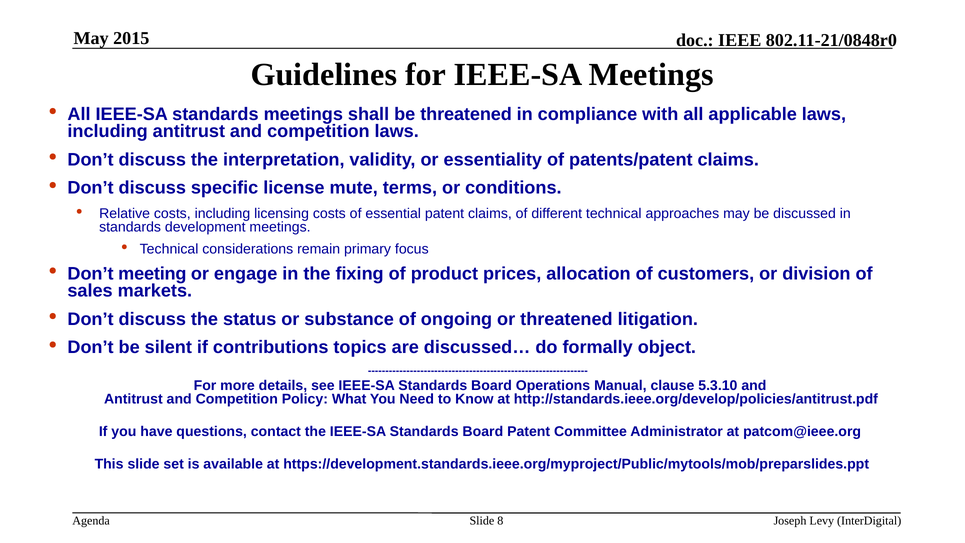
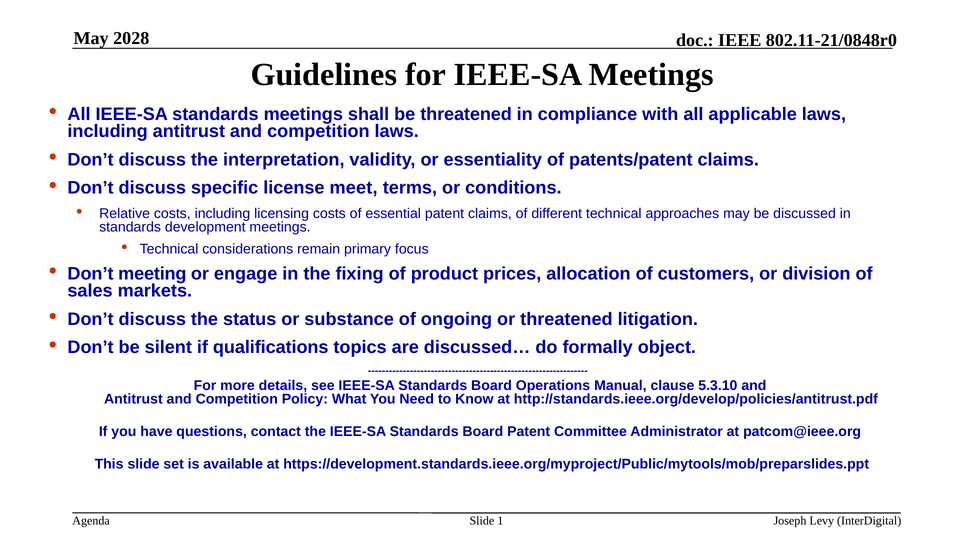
2015: 2015 -> 2028 (131, 38)
mute: mute -> meet (354, 188)
contributions: contributions -> qualifications (271, 347)
8: 8 -> 1 (500, 521)
